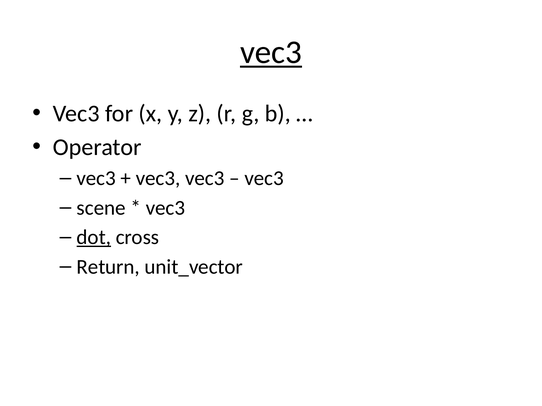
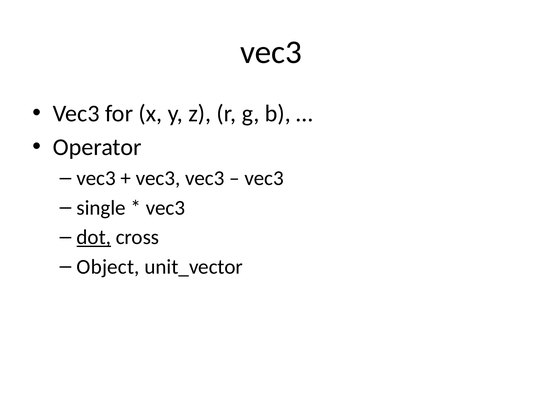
vec3 underline: present -> none (271, 52)
scene: scene -> single (101, 208)
Return: Return -> Object (108, 267)
